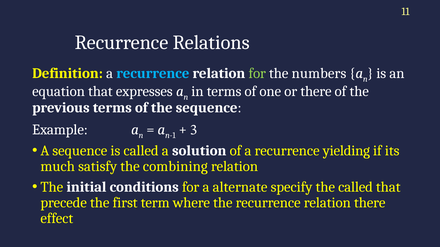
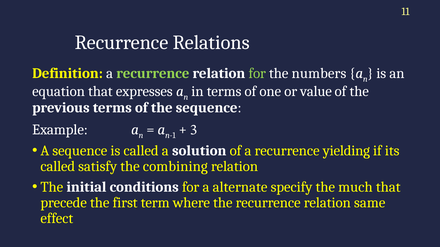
recurrence colour: light blue -> light green (153, 74)
or there: there -> value (316, 92)
much: much -> called (58, 167)
the called: called -> much (355, 187)
relation there: there -> same (370, 203)
